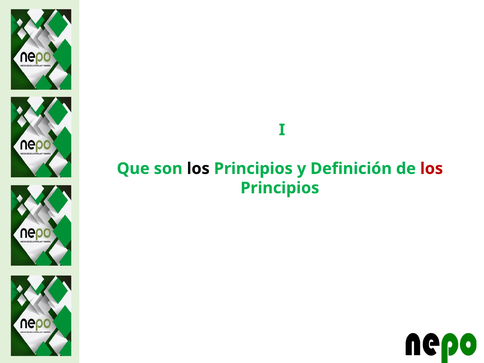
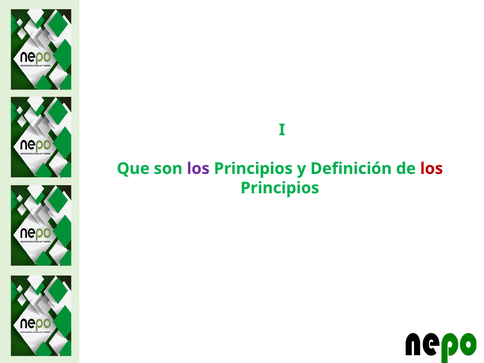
los colour: black -> purple (198, 169)
